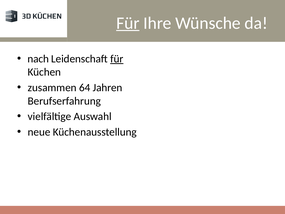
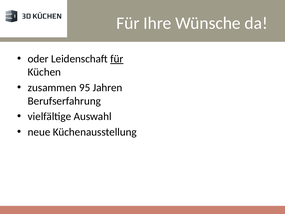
Für underline: present -> none (128, 23)
nach: nach -> oder (38, 59)
64: 64 -> 95 (85, 88)
